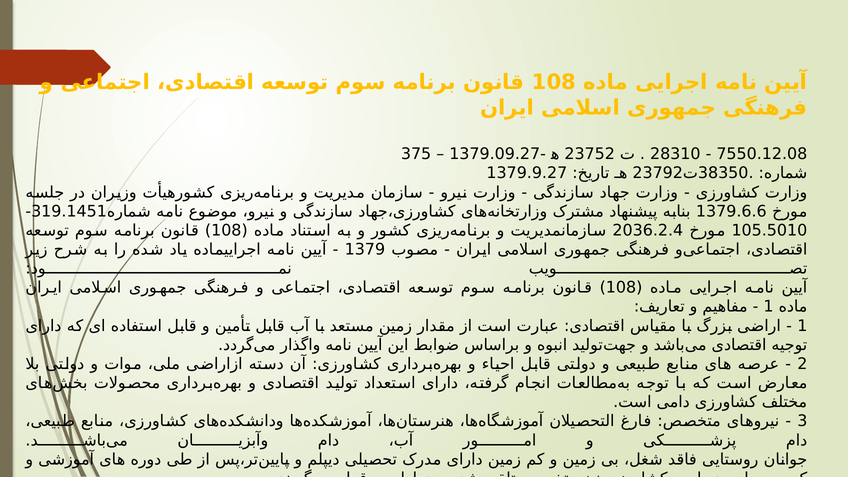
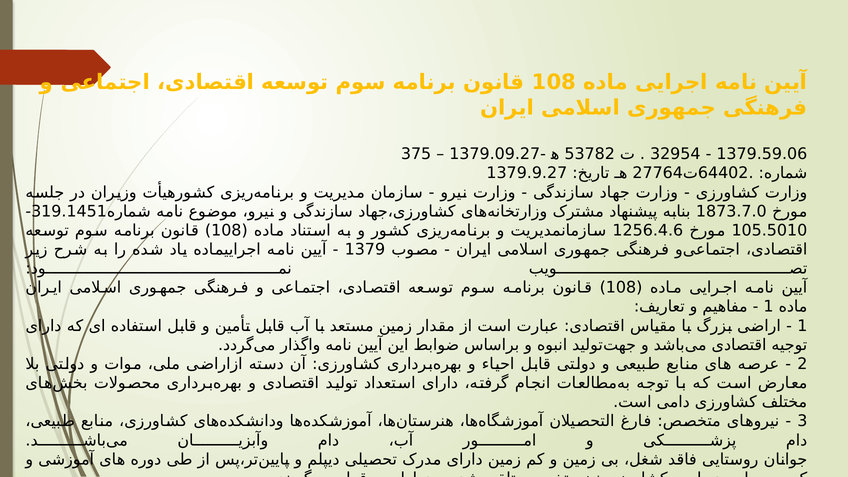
23752: 23752 -> 53782 (590, 154)
28310: 28310 -> 32954 (675, 154)
7550.12.08: 7550.12.08 -> 1379.59.06 (762, 154)
23792: 23792 -> 27764 (658, 173)
38350: 38350 -> 64402 (723, 173)
1379.6.6: 1379.6.6 -> 1873.7.0 (731, 211)
2036.2.4: 2036.2.4 -> 1256.4.6 (648, 230)
